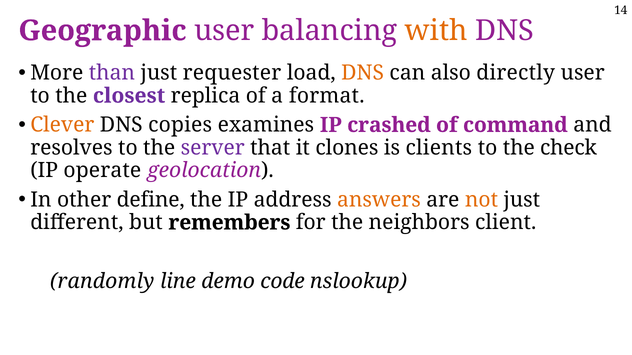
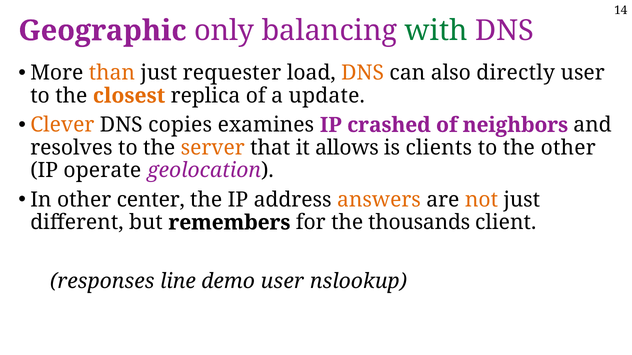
Geographic user: user -> only (224, 31)
with colour: orange -> green (436, 31)
than colour: purple -> orange (112, 73)
closest colour: purple -> orange (129, 96)
format: format -> update (327, 96)
command: command -> neighbors (515, 125)
server colour: purple -> orange (213, 148)
clones: clones -> allows (347, 148)
the check: check -> other (568, 148)
define: define -> center (151, 200)
neighbors: neighbors -> thousands (419, 223)
randomly: randomly -> responses (102, 282)
demo code: code -> user (282, 282)
